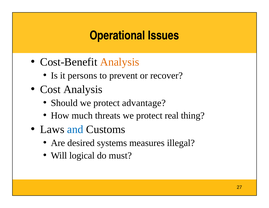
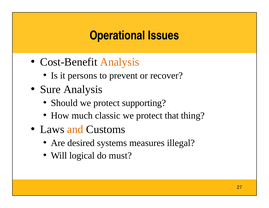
Cost: Cost -> Sure (50, 89)
advantage: advantage -> supporting (144, 103)
threats: threats -> classic (108, 115)
real: real -> that (172, 115)
and colour: blue -> orange (75, 129)
